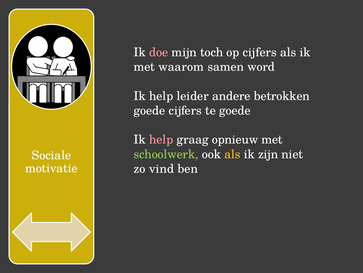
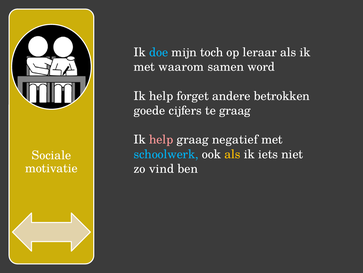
doe colour: pink -> light blue (159, 52)
op cijfers: cijfers -> leraar (260, 52)
leider: leider -> forget (193, 96)
te goede: goede -> graag (235, 110)
opnieuw: opnieuw -> negatief (235, 139)
schoolwerk colour: light green -> light blue (166, 154)
zijn: zijn -> iets (268, 154)
